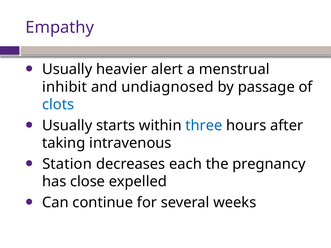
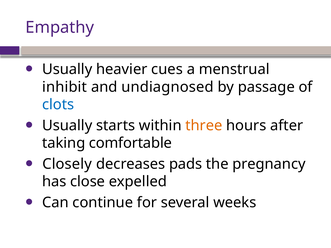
alert: alert -> cues (167, 69)
three colour: blue -> orange (204, 126)
intravenous: intravenous -> comfortable (130, 143)
Station: Station -> Closely (67, 164)
each: each -> pads (186, 164)
